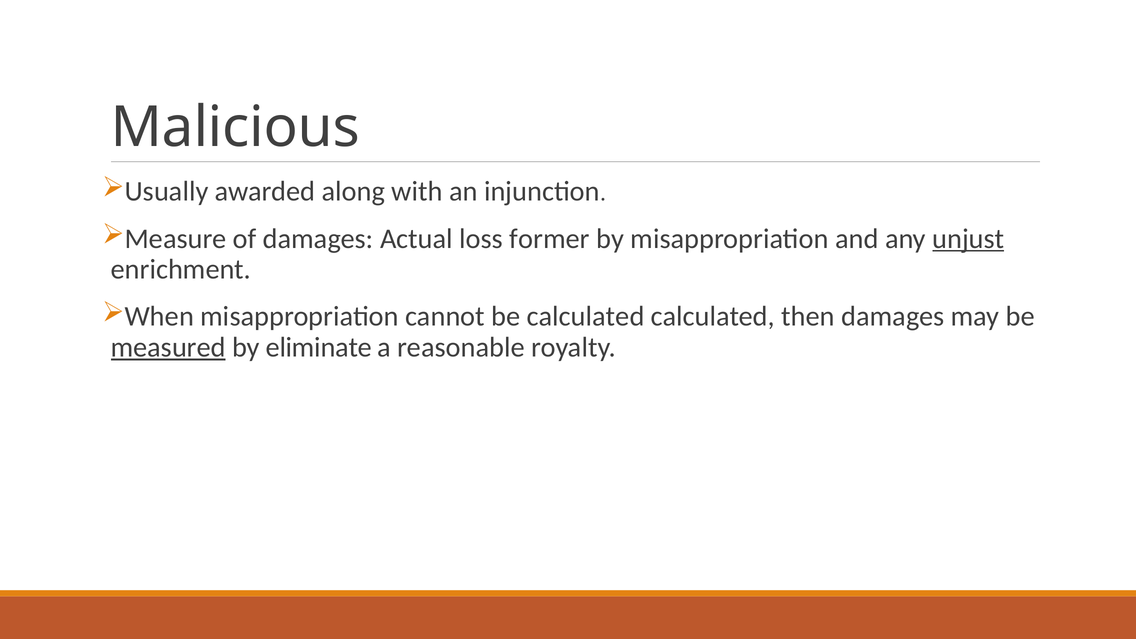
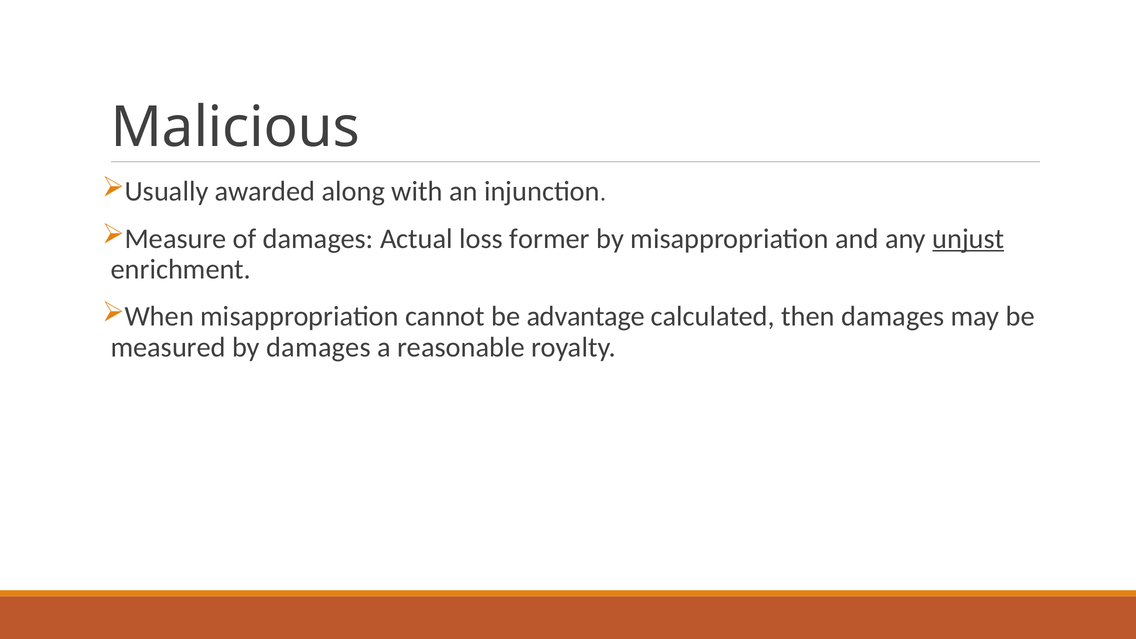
be calculated: calculated -> advantage (586, 317)
measured underline: present -> none (168, 347)
by eliminate: eliminate -> damages (319, 347)
